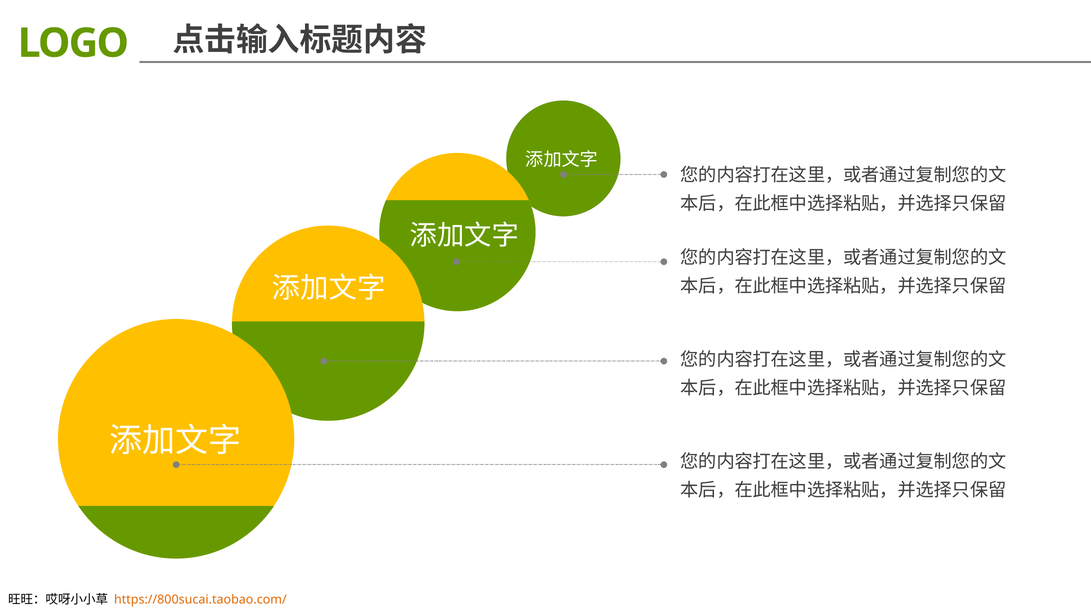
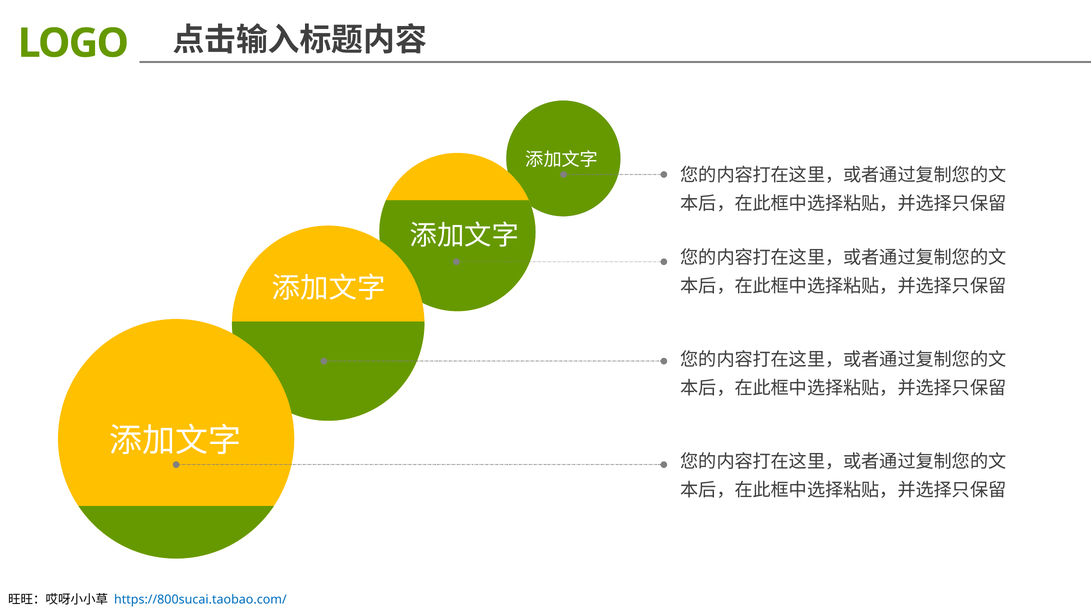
https://800sucai.taobao.com/ colour: orange -> blue (200, 600)
